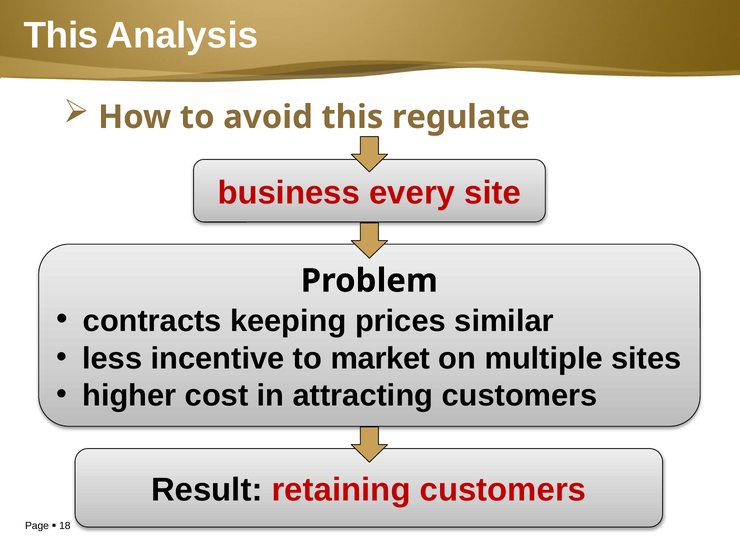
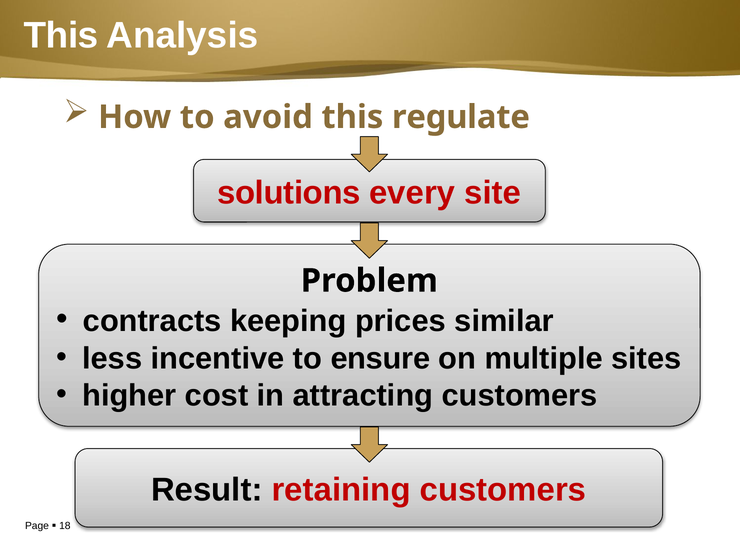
business: business -> solutions (289, 193)
market: market -> ensure (380, 358)
